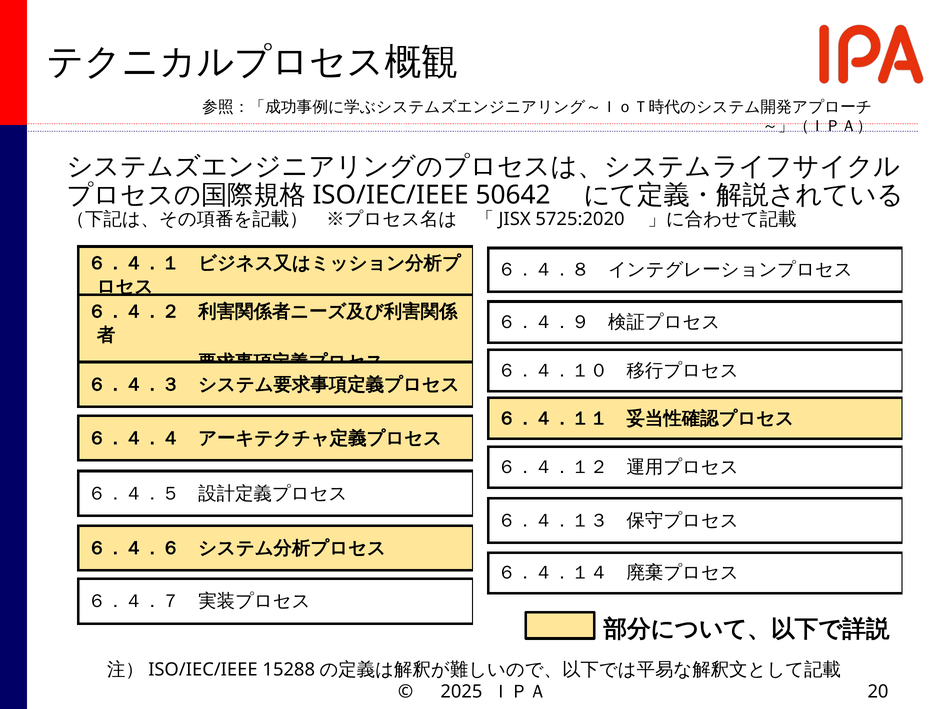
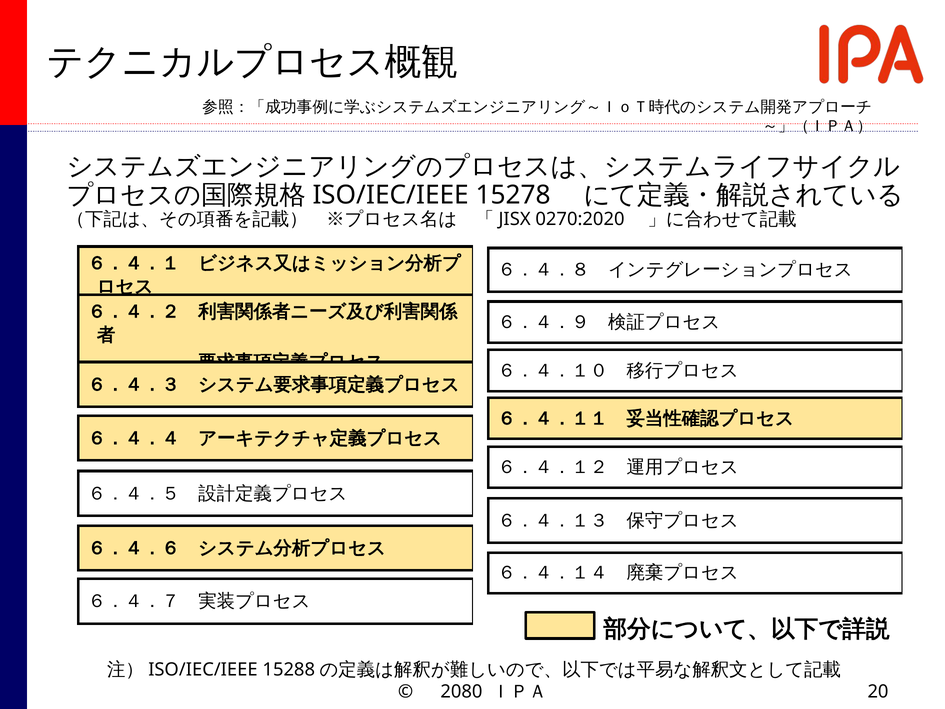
50642: 50642 -> 15278 (513, 195)
5725:2020: 5725:2020 -> 0270:2020 (580, 219)
2025: 2025 -> 2080 (461, 691)
